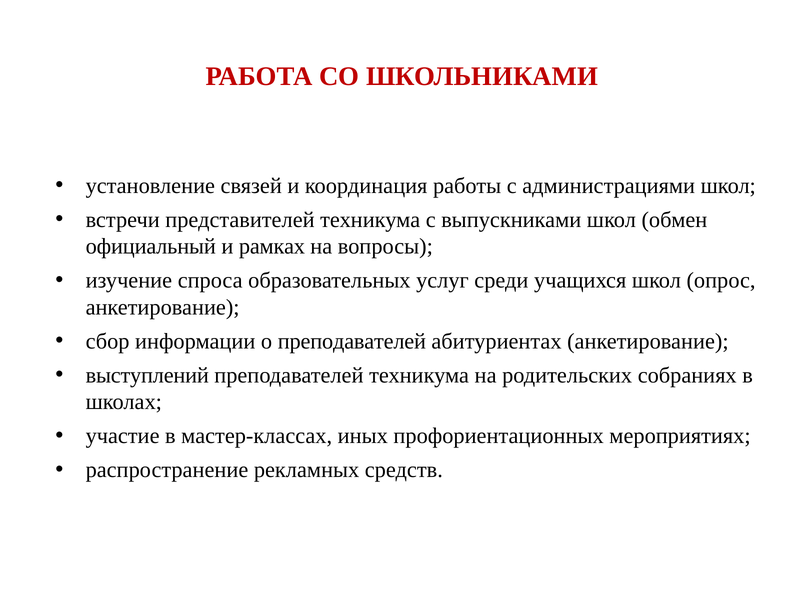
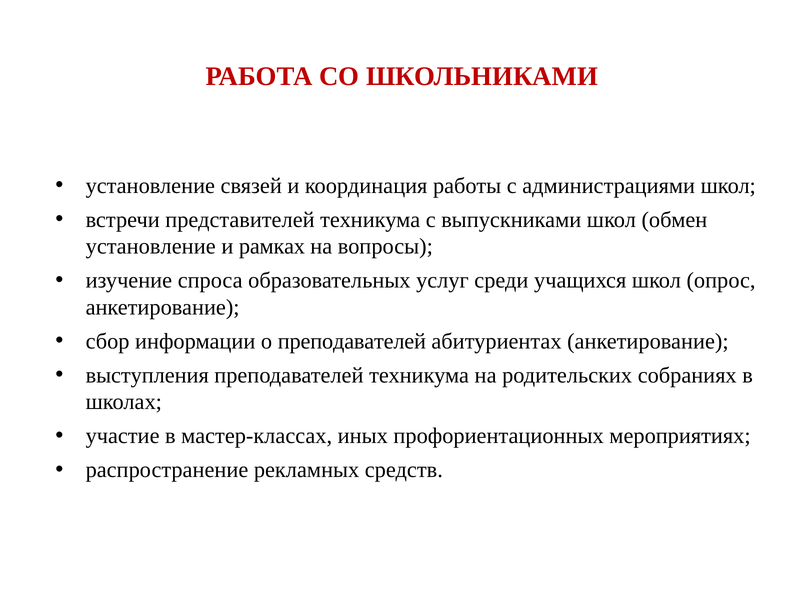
официальный: официальный -> установление (151, 247)
выступлений: выступлений -> выступления (147, 375)
